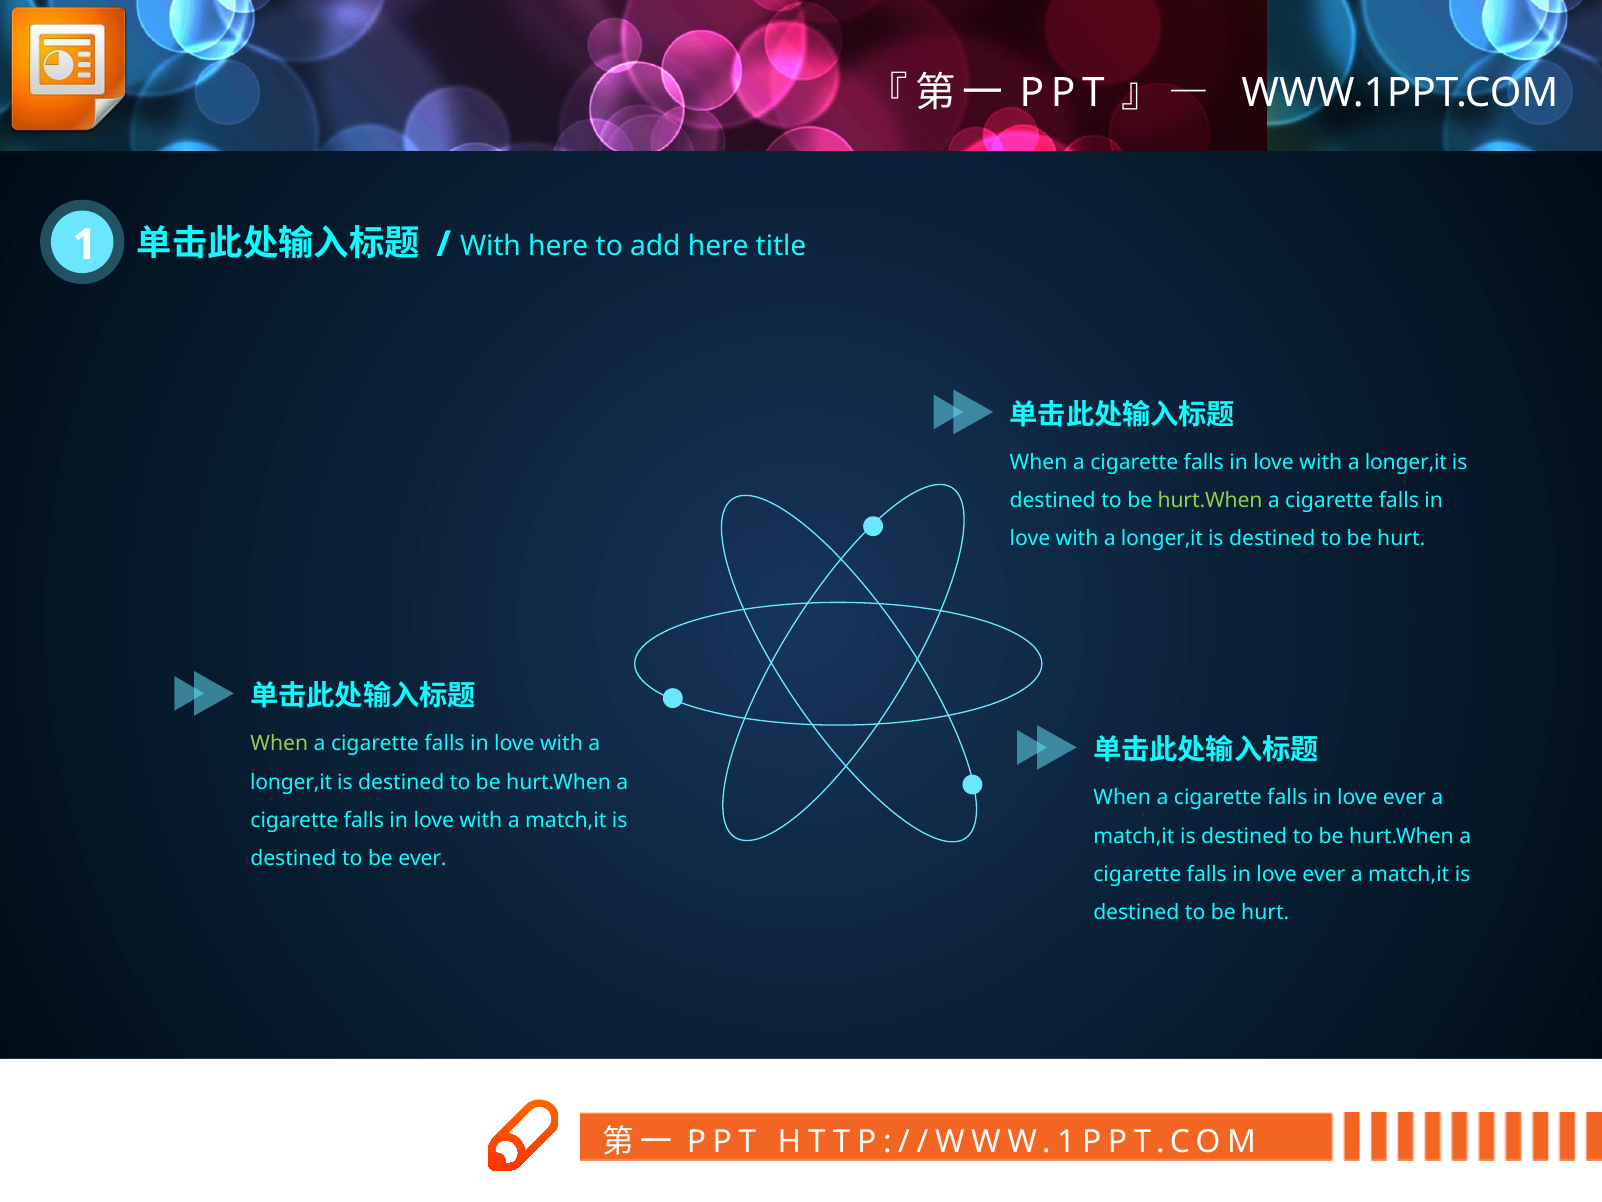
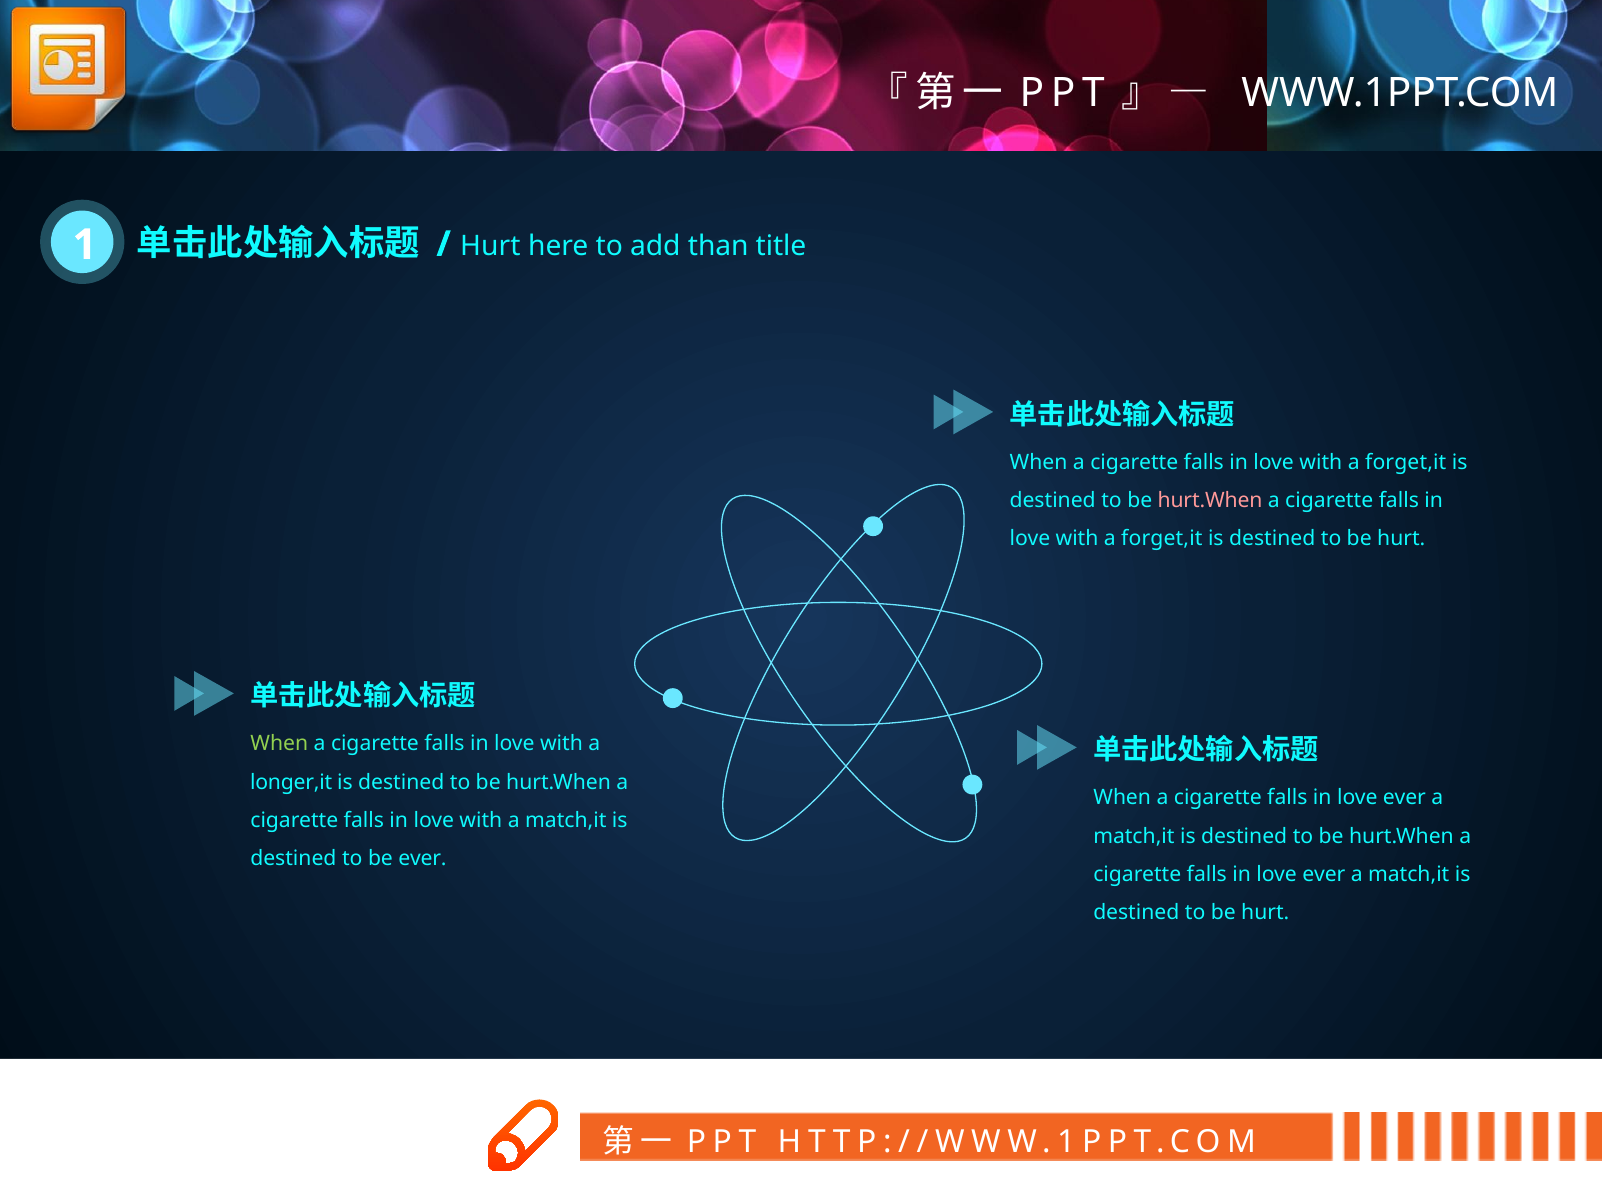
With: With -> Hurt (490, 246)
add here: here -> than (718, 246)
longer,it: longer,it -> forget,it (1406, 462)
hurt.When colour: light green -> pink (1210, 500)
longer,it: longer,it -> forget,it (1162, 538)
